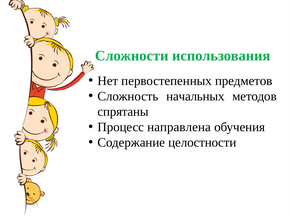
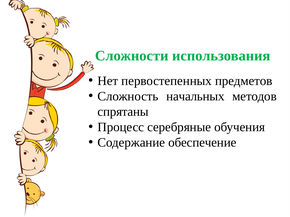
направлена: направлена -> серебряные (179, 127)
целостности: целостности -> обеспечение (202, 143)
